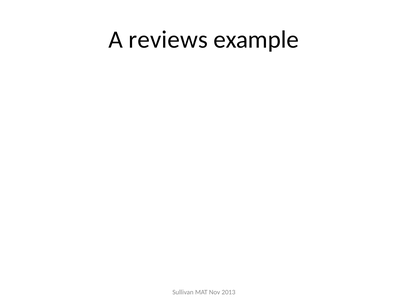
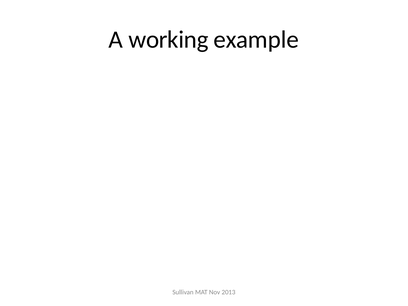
reviews: reviews -> working (168, 39)
